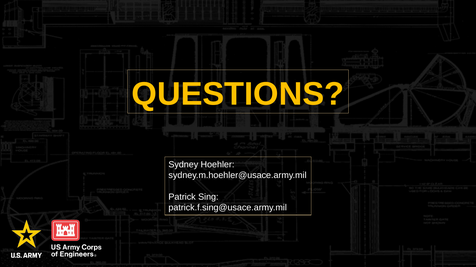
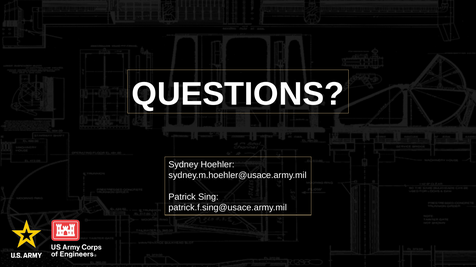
QUESTIONS colour: yellow -> white (238, 94)
